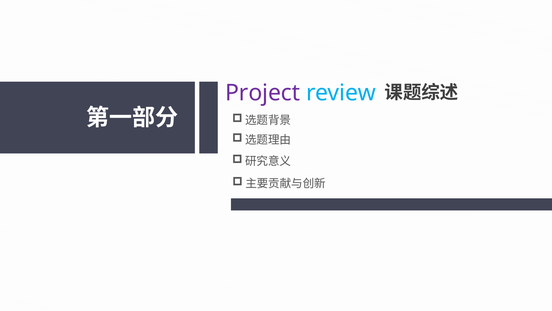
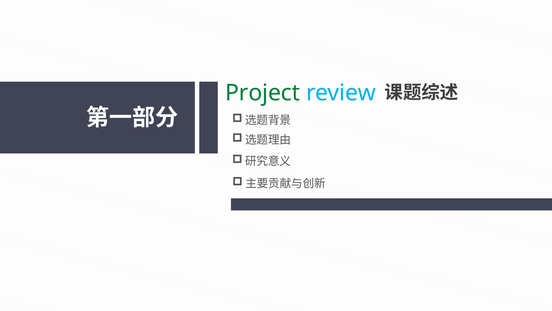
Project colour: purple -> green (263, 93)
